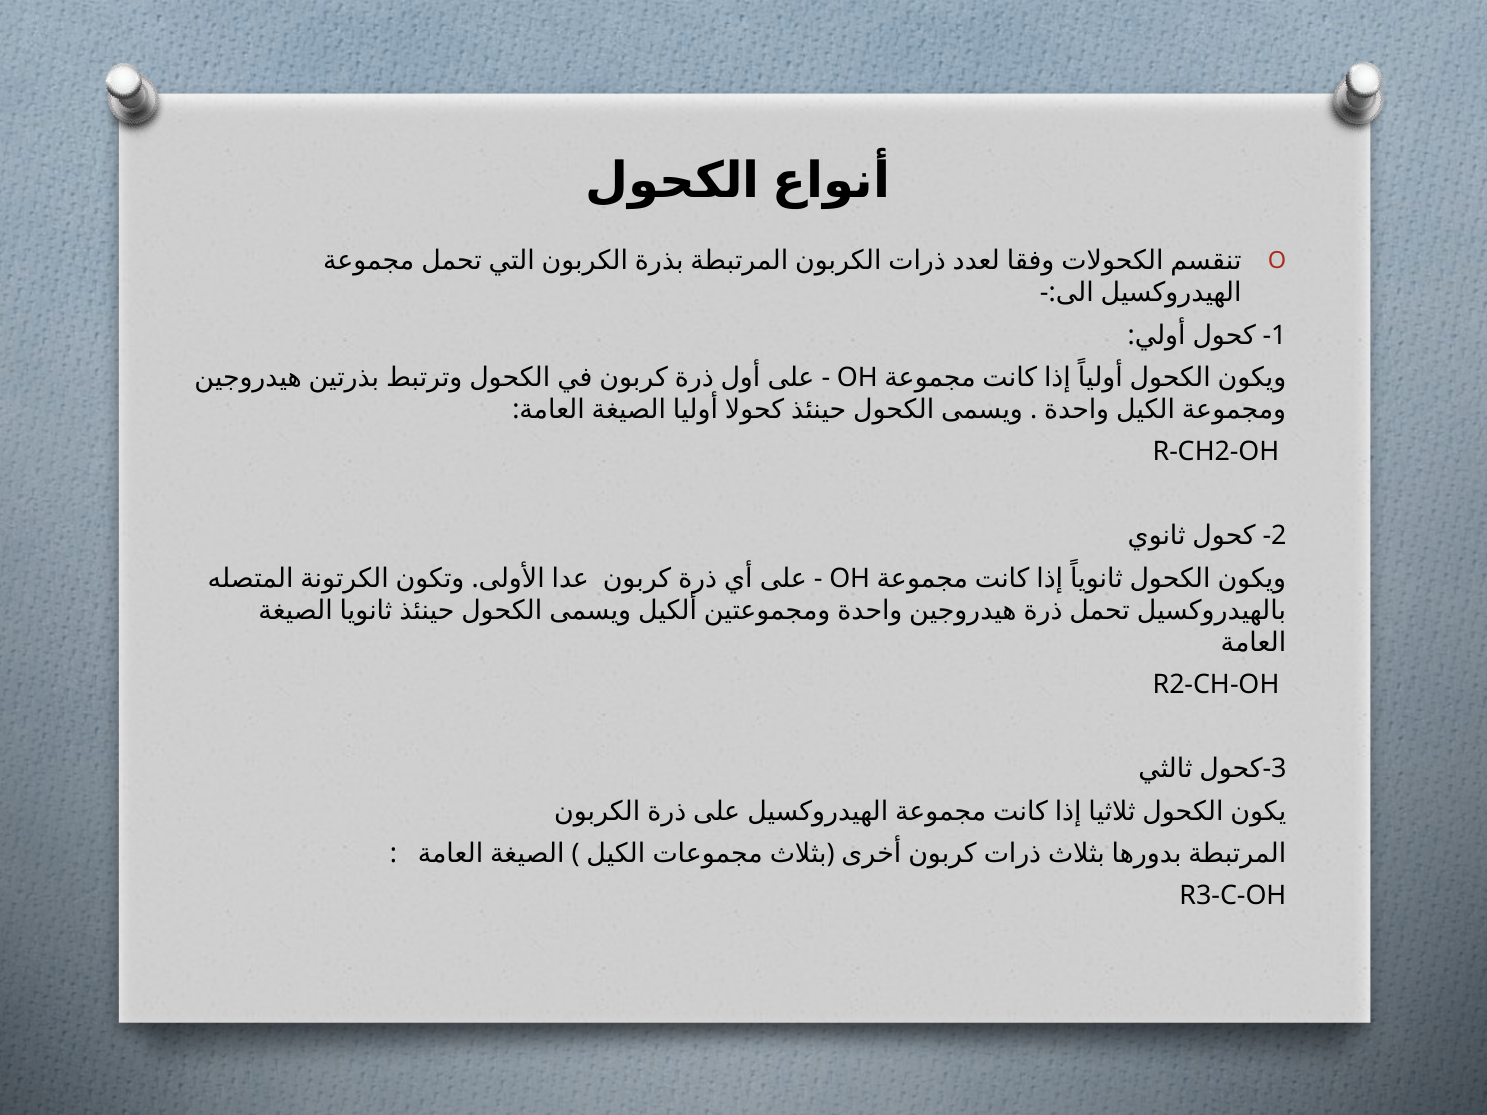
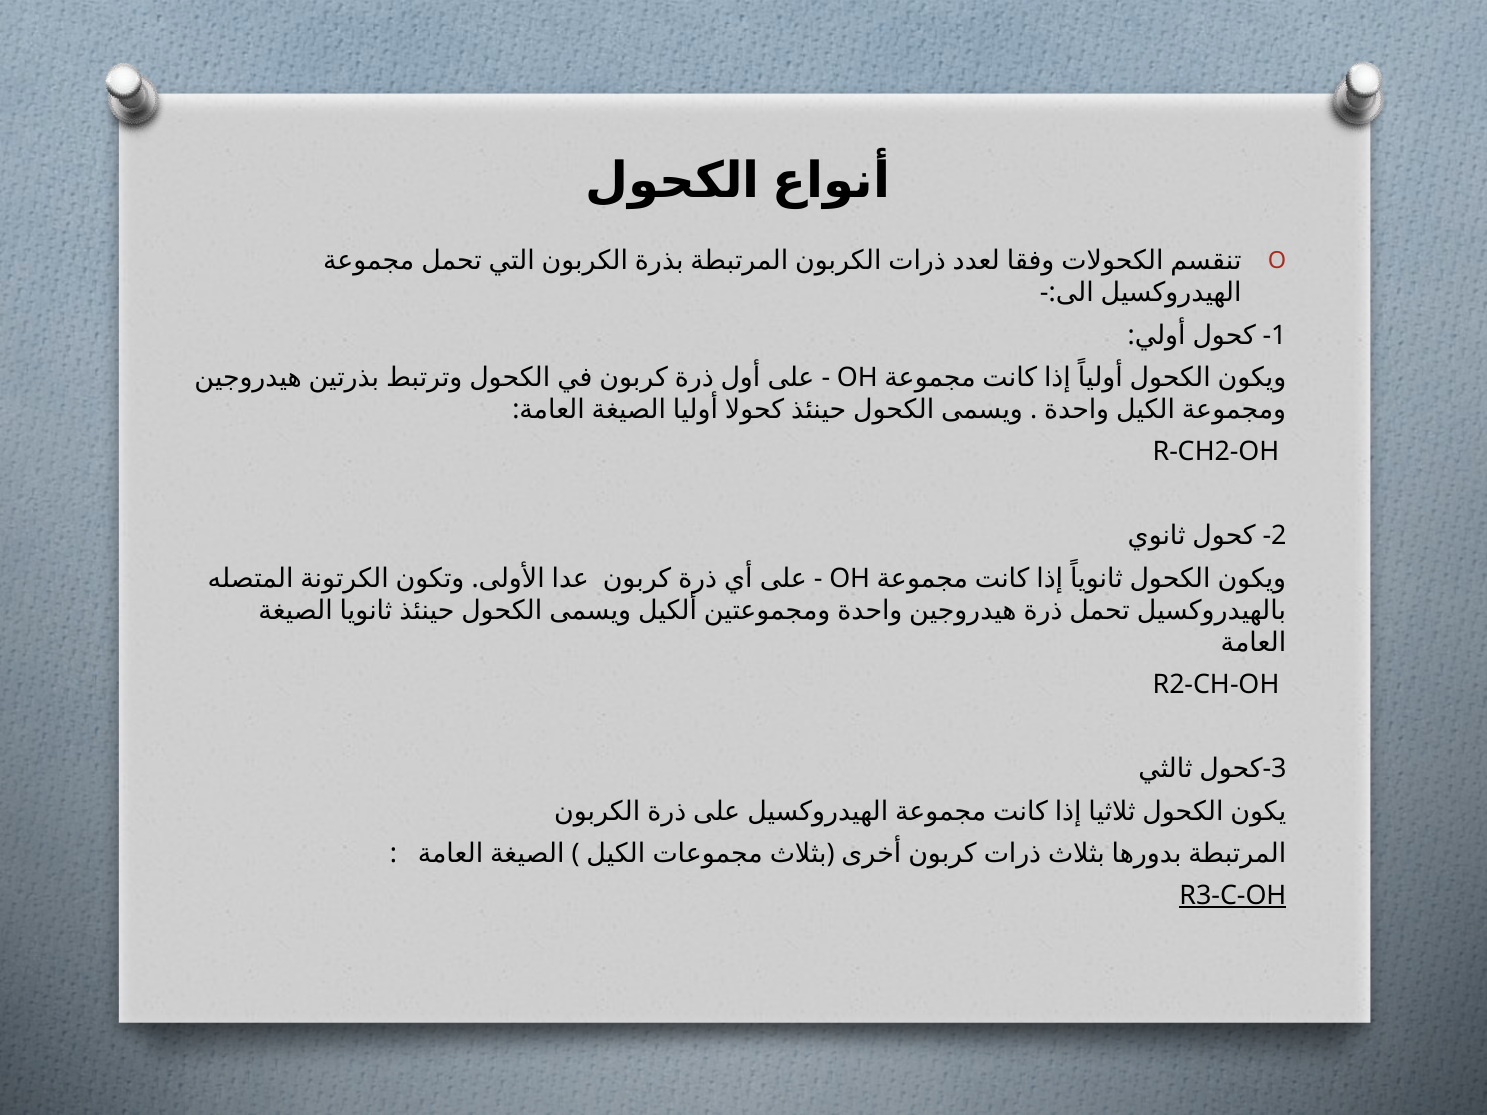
R3-C-OH underline: none -> present (1233, 896)
